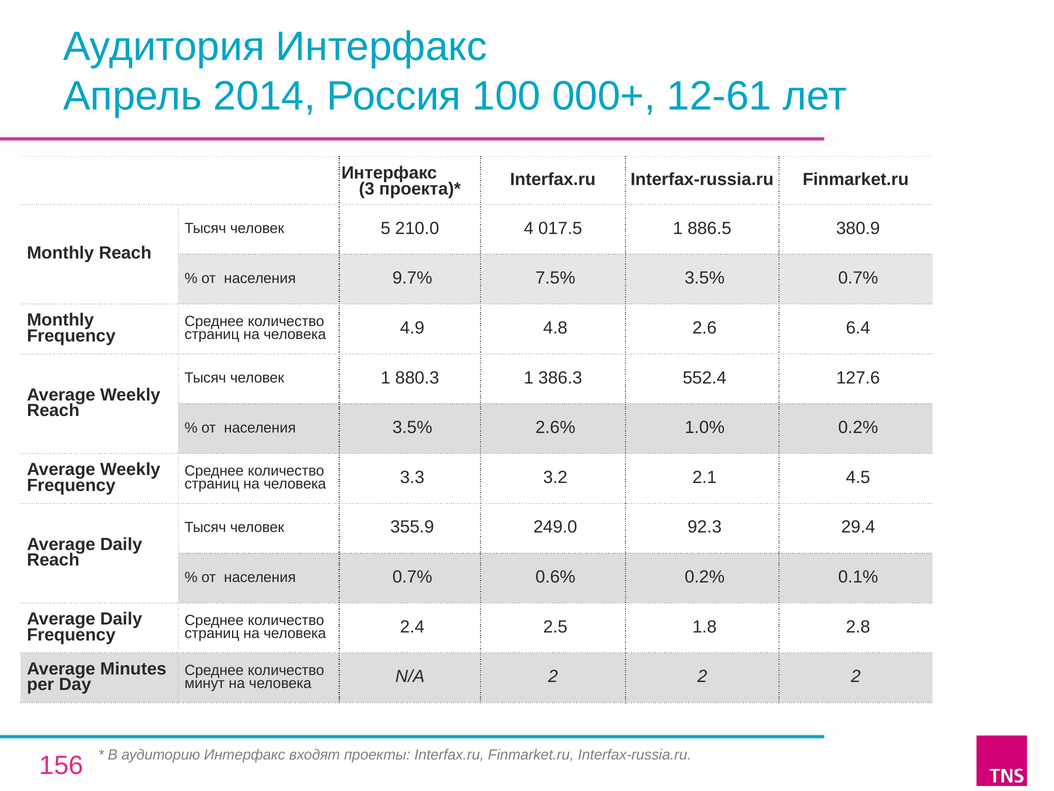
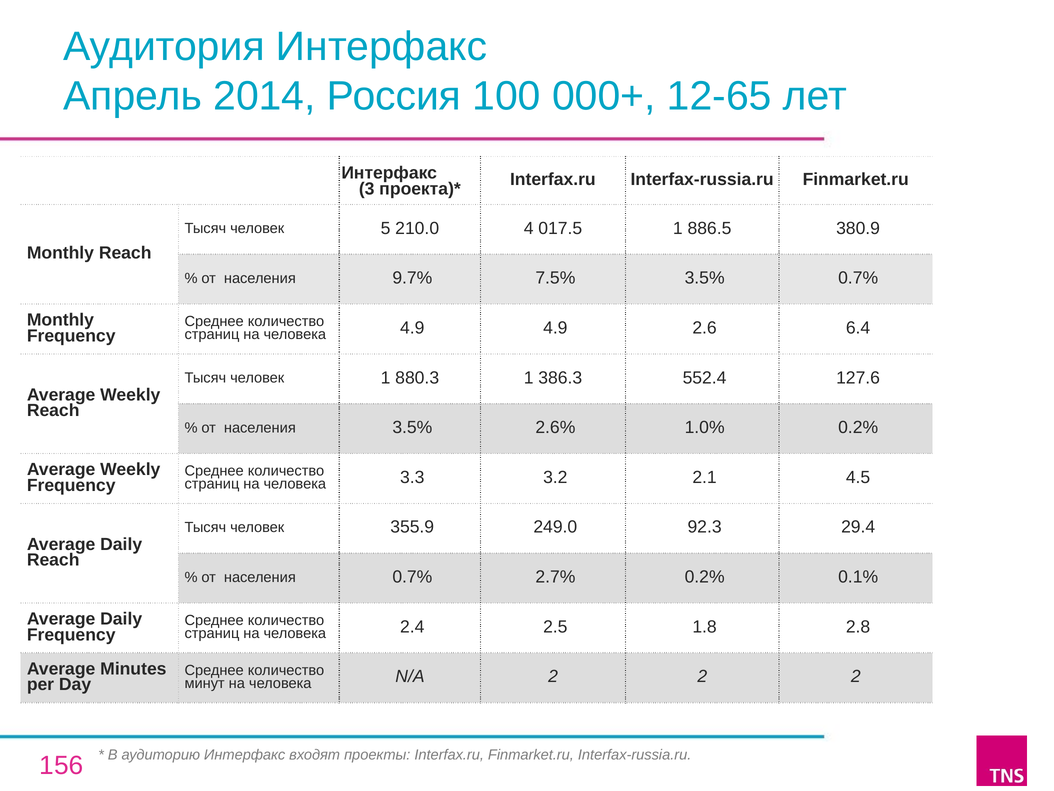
12-61: 12-61 -> 12-65 (719, 96)
4.9 4.8: 4.8 -> 4.9 (555, 328)
0.6%: 0.6% -> 2.7% (555, 577)
